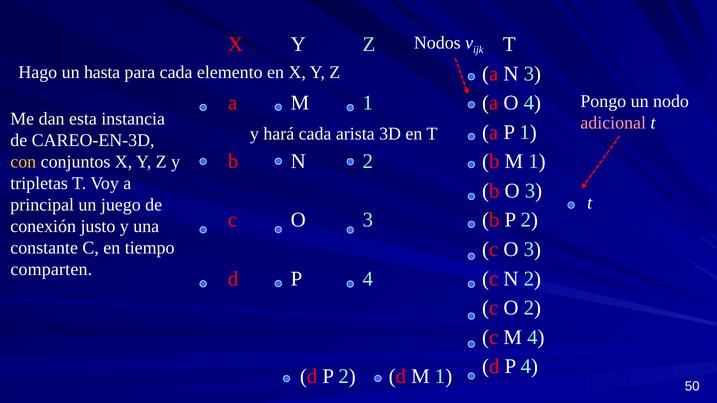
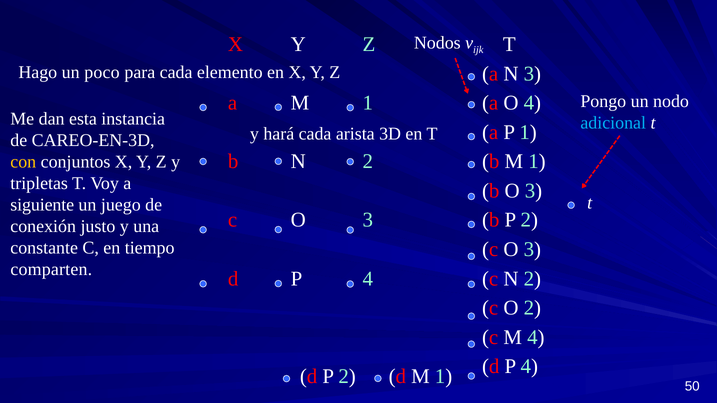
hasta: hasta -> poco (102, 72)
adicional colour: pink -> light blue (613, 123)
principal: principal -> siguiente (42, 205)
